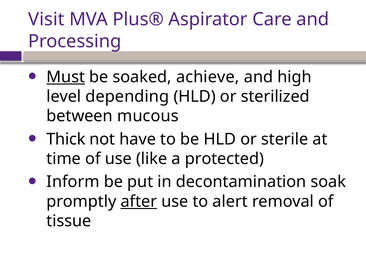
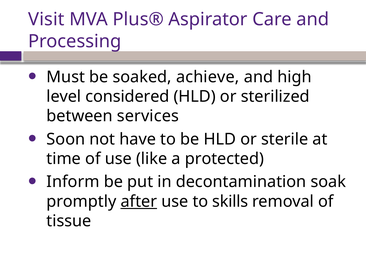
Must underline: present -> none (66, 77)
depending: depending -> considered (127, 96)
mucous: mucous -> services (148, 116)
Thick: Thick -> Soon (66, 139)
alert: alert -> skills (230, 201)
